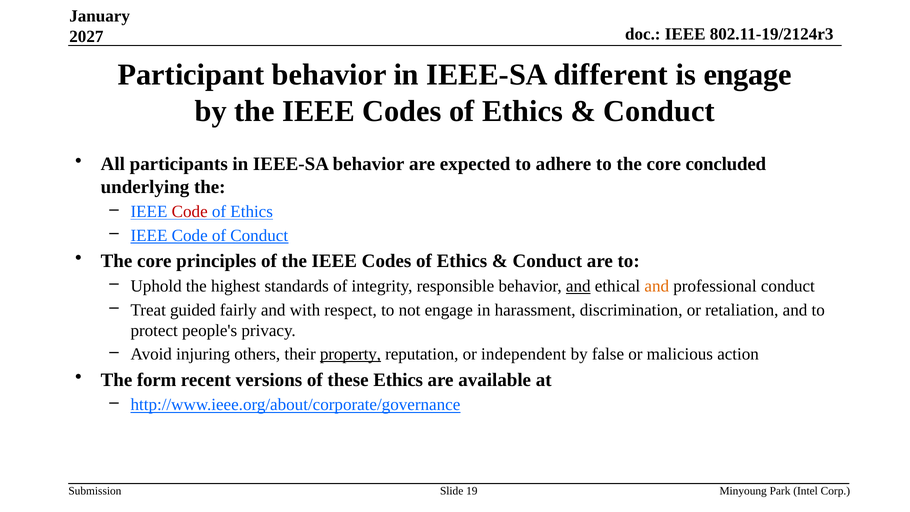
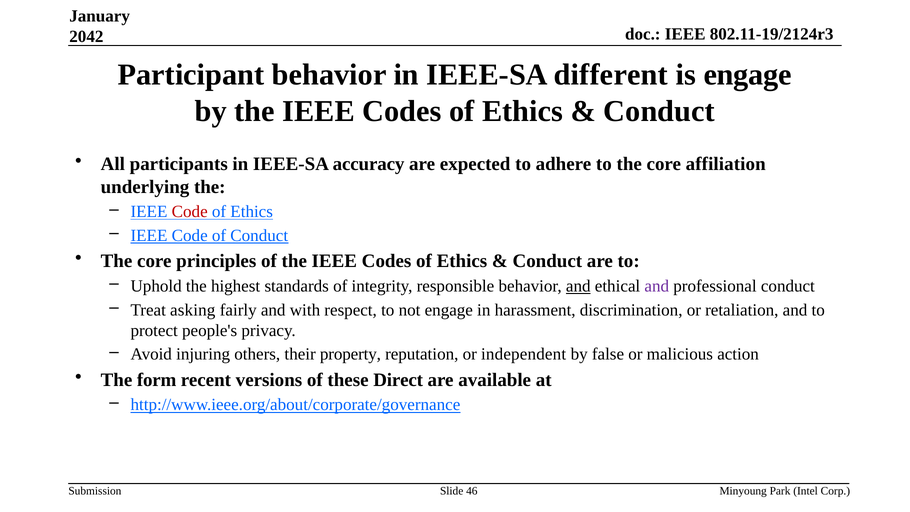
2027: 2027 -> 2042 (86, 36)
IEEE-SA behavior: behavior -> accuracy (369, 164)
concluded: concluded -> affiliation (726, 164)
and colour: orange -> purple (657, 286)
guided: guided -> asking (193, 310)
property underline: present -> none (350, 354)
these Ethics: Ethics -> Direct (398, 380)
19: 19 -> 46 (472, 491)
